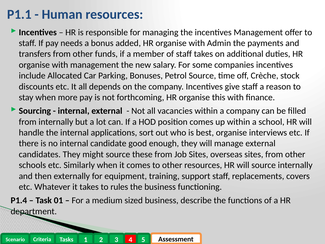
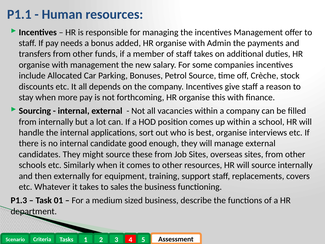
rules: rules -> sales (119, 187)
P1.4: P1.4 -> P1.3 (19, 200)
